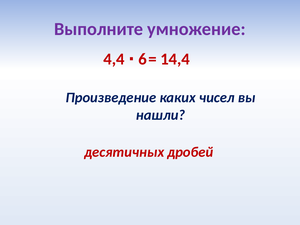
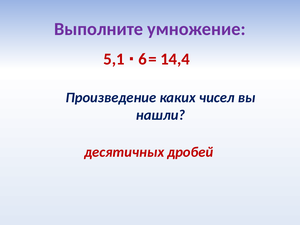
4,4: 4,4 -> 5,1 (114, 59)
